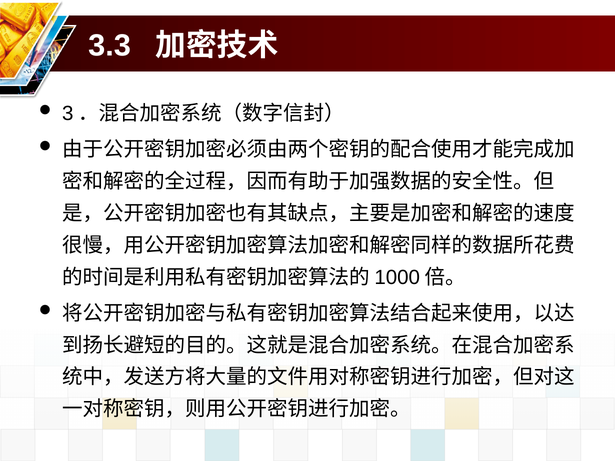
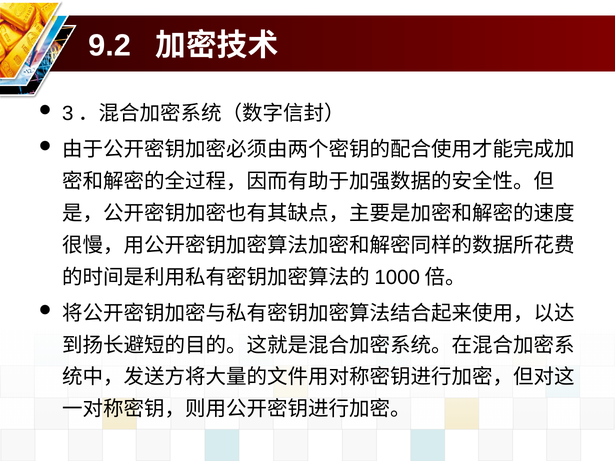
3.3: 3.3 -> 9.2 (110, 46)
